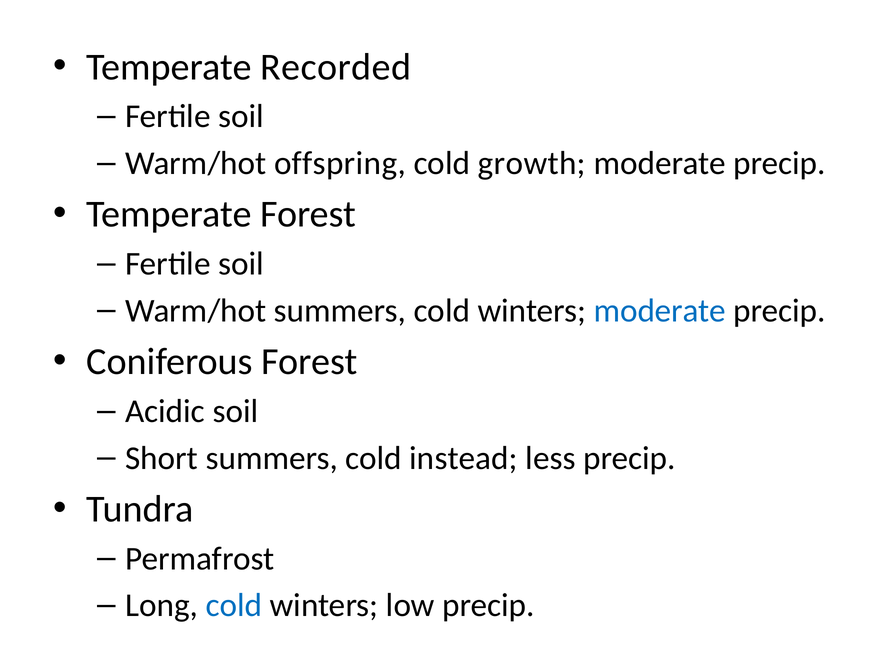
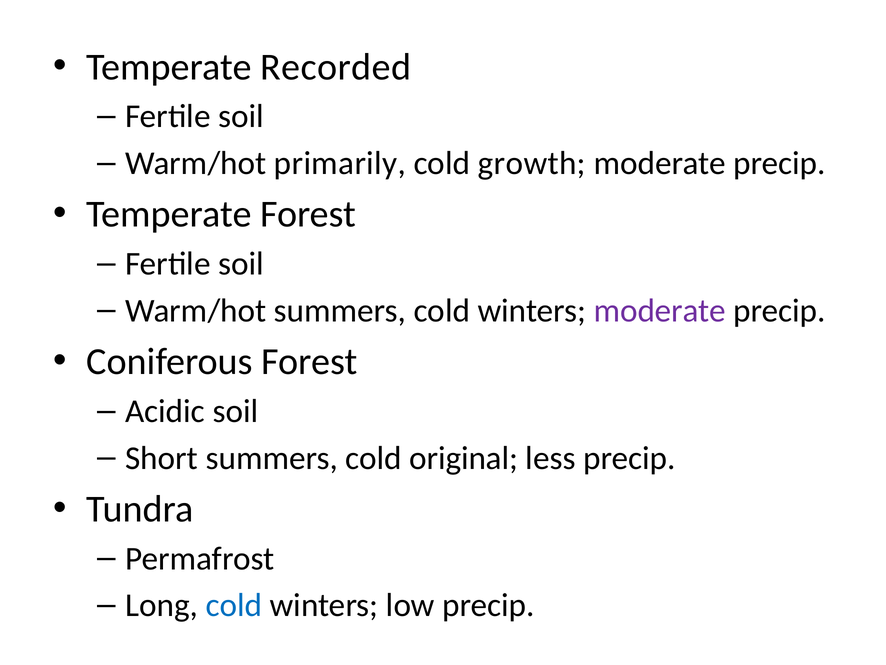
offspring: offspring -> primarily (340, 163)
moderate colour: blue -> purple (660, 310)
instead: instead -> original (464, 458)
